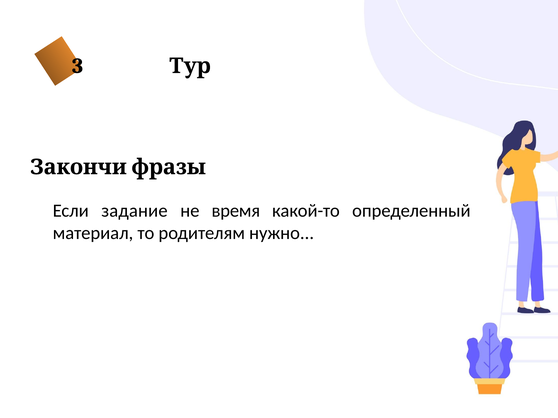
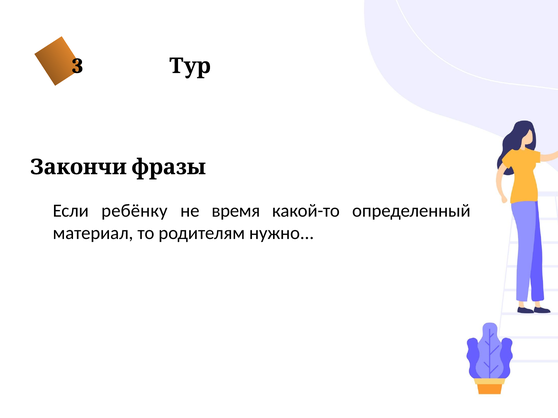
задание: задание -> ребёнку (134, 211)
